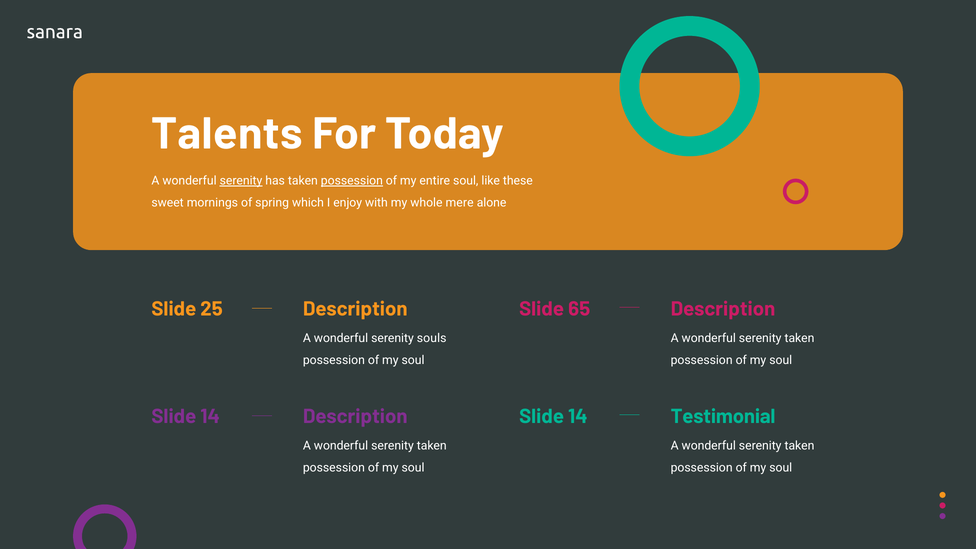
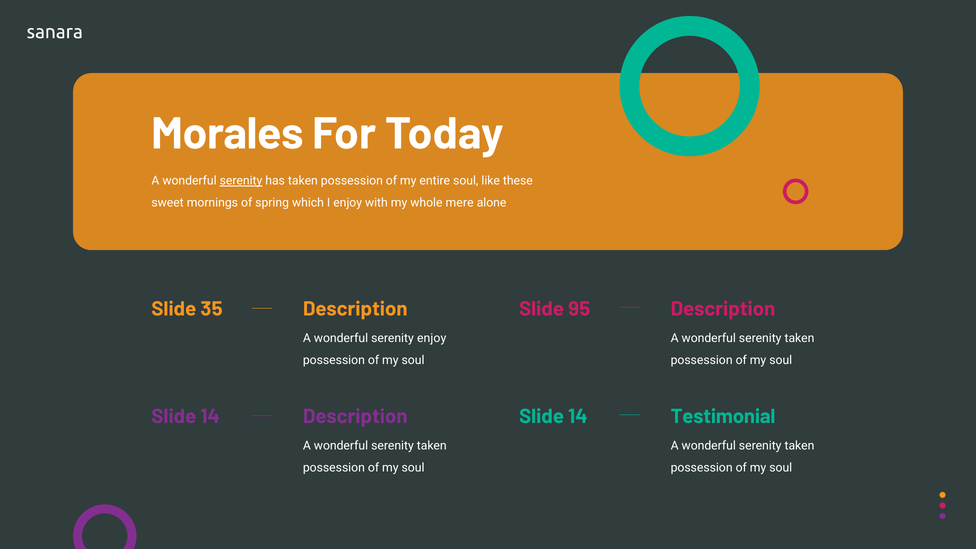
Talents: Talents -> Morales (228, 134)
possession underline: present -> none (352, 181)
25: 25 -> 35 (212, 309)
65: 65 -> 95 (579, 309)
serenity souls: souls -> enjoy (432, 338)
